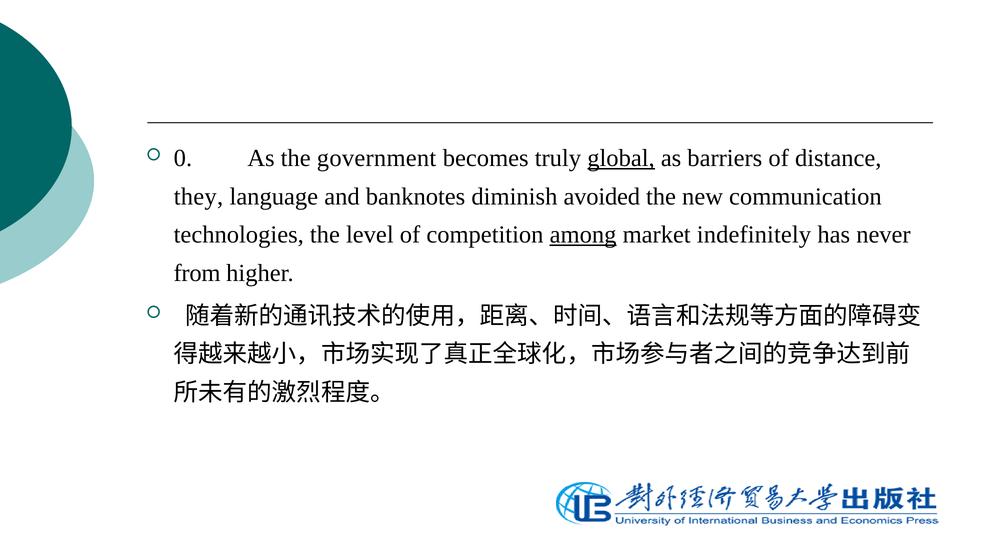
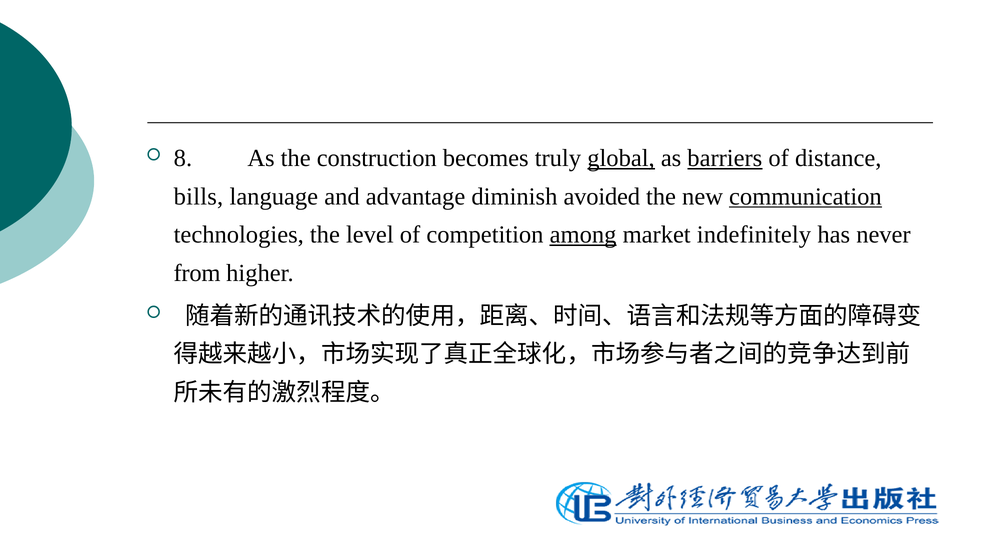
0: 0 -> 8 (183, 158)
government: government -> construction (377, 158)
barriers underline: none -> present (725, 158)
they: they -> bills (198, 197)
banknotes: banknotes -> advantage (416, 197)
communication underline: none -> present (805, 197)
